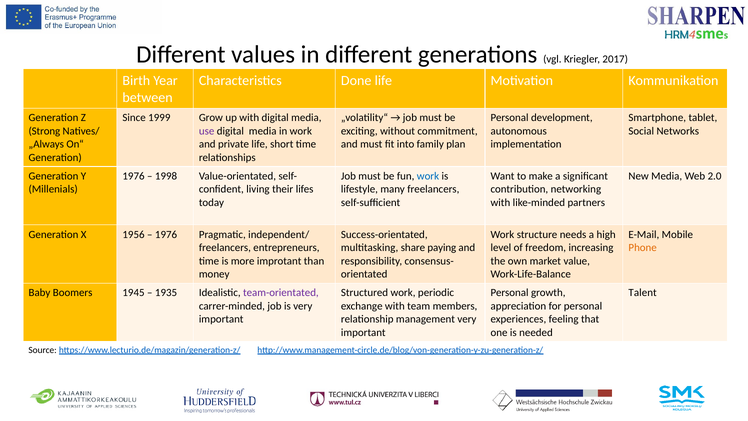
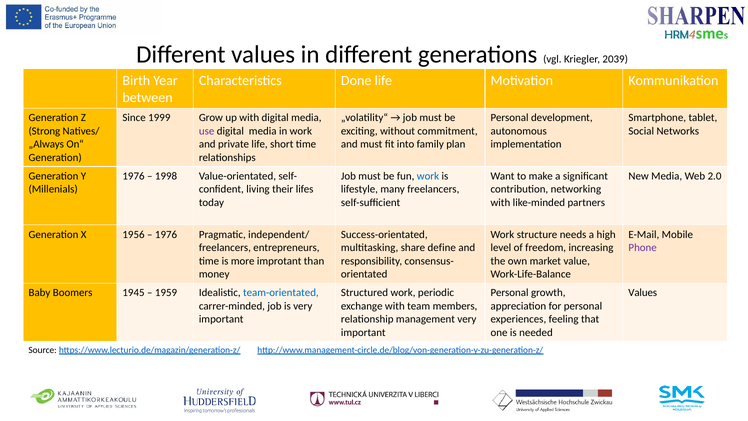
2017: 2017 -> 2039 (615, 59)
paying: paying -> define (442, 248)
Phone colour: orange -> purple (643, 248)
1935: 1935 -> 1959 (166, 293)
team-orientated colour: purple -> blue (281, 293)
Talent: Talent -> Values (643, 293)
